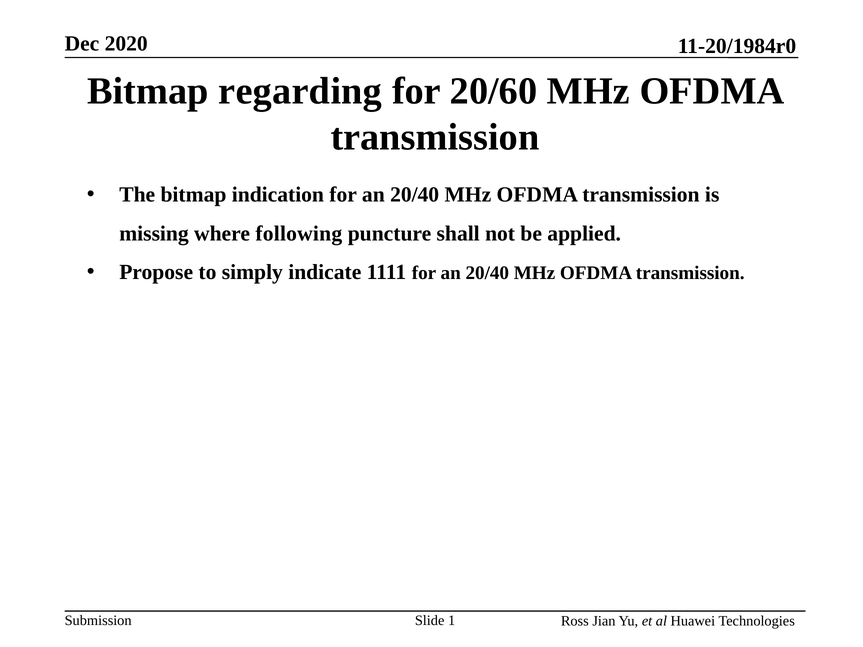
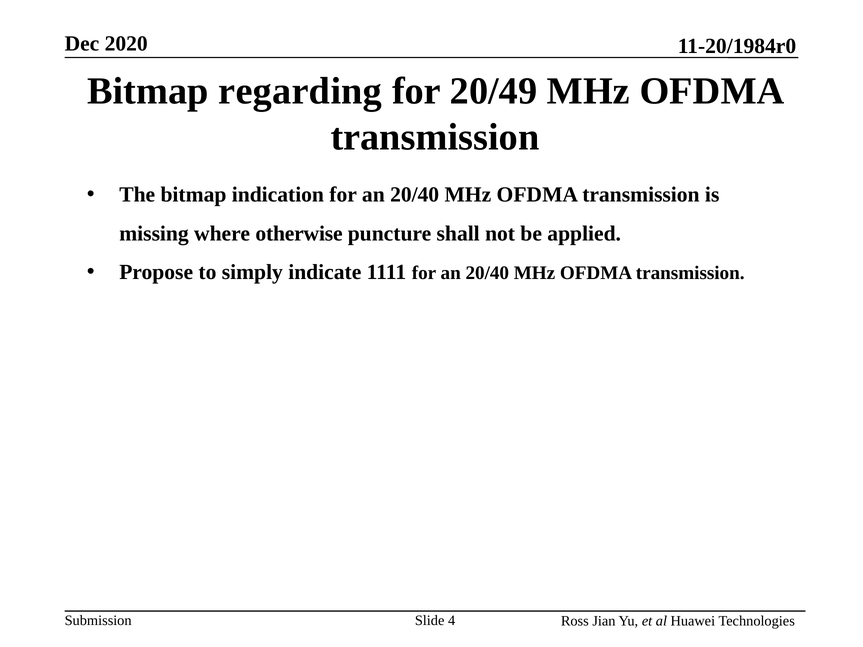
20/60: 20/60 -> 20/49 (494, 91)
following: following -> otherwise (299, 234)
1: 1 -> 4 (452, 621)
